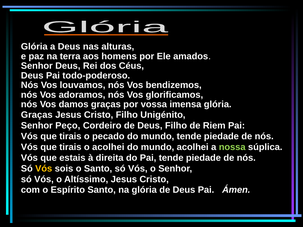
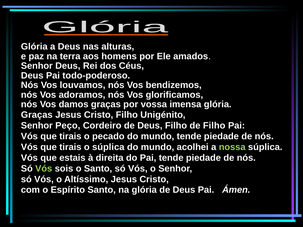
de Riem: Riem -> Filho (214, 126)
o acolhei: acolhei -> súplica (108, 147)
Vós colour: yellow -> light green (44, 169)
